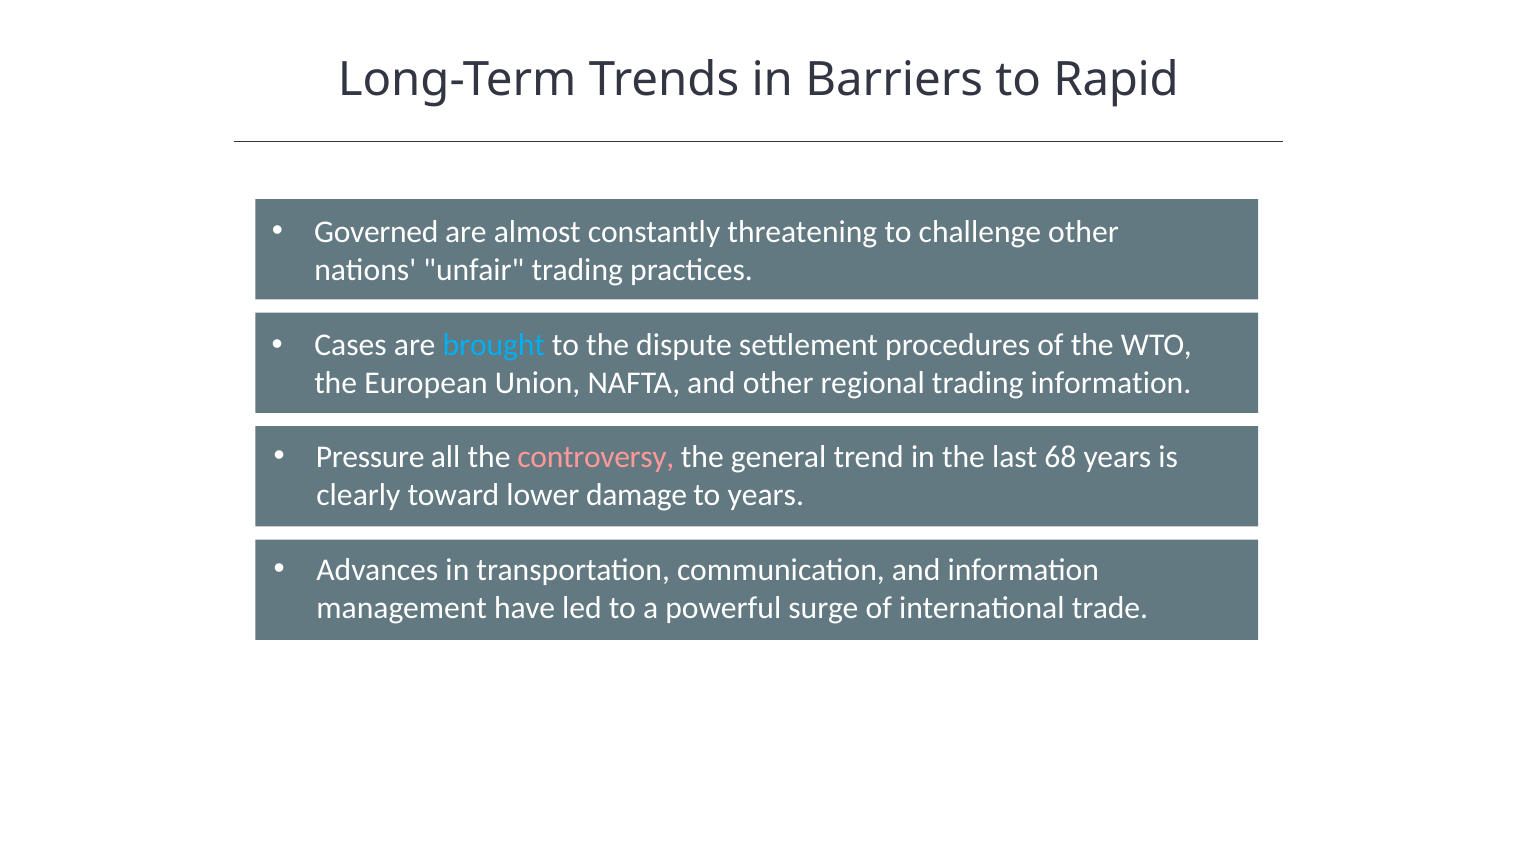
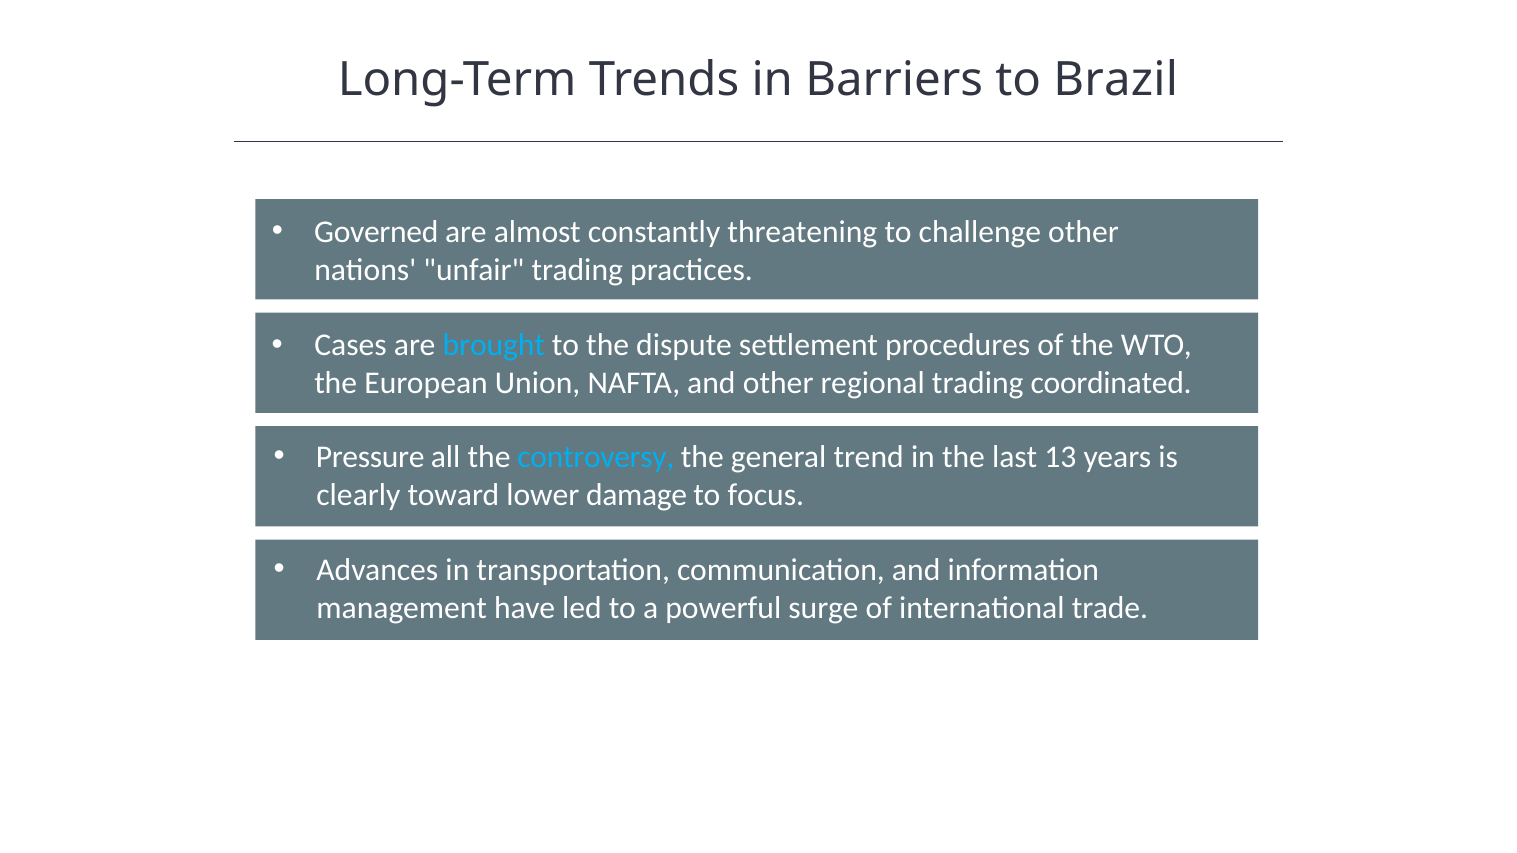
Rapid: Rapid -> Brazil (1116, 80)
trading information: information -> coordinated (1111, 384)
controversy colour: pink -> light blue (596, 457)
68: 68 -> 13 (1060, 457)
to years: years -> focus (766, 495)
